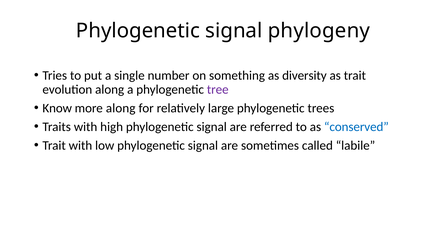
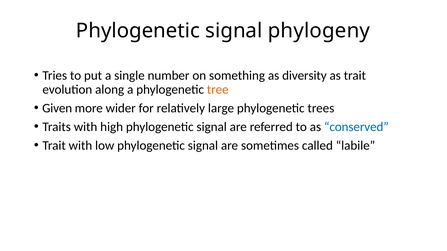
tree colour: purple -> orange (218, 90)
Know: Know -> Given (57, 108)
more along: along -> wider (121, 108)
